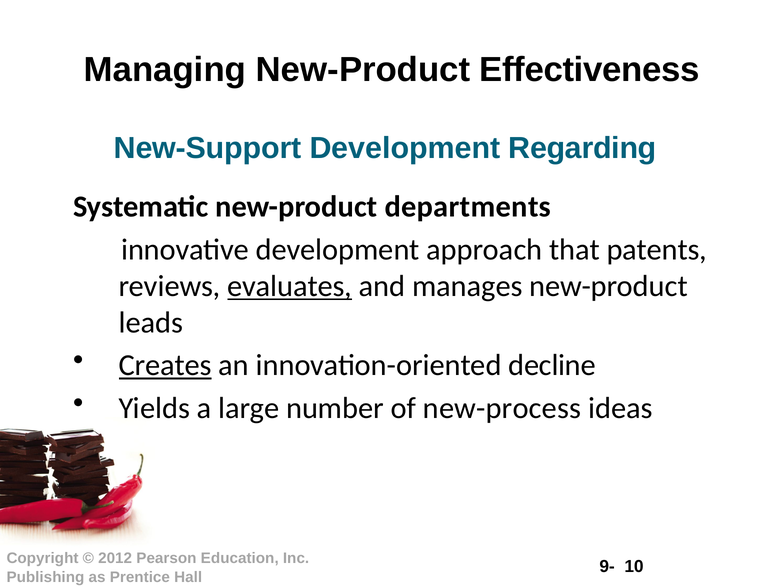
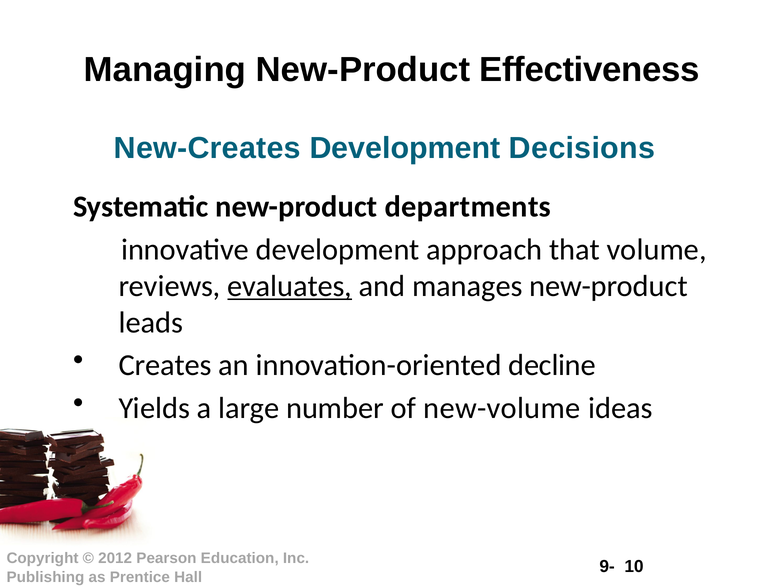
New-Support: New-Support -> New-Creates (207, 148)
Regarding: Regarding -> Decisions (582, 148)
patents: patents -> volume (657, 250)
Creates underline: present -> none (165, 365)
new-process: new-process -> new-volume (502, 408)
